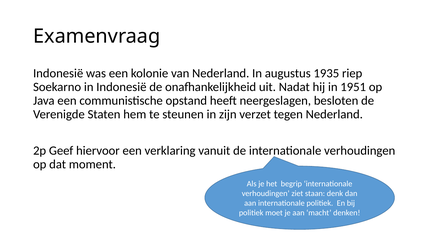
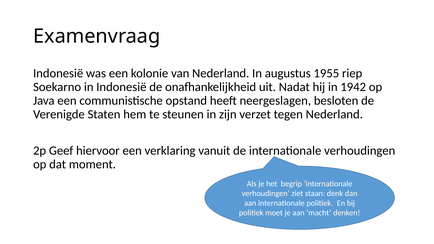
1935: 1935 -> 1955 (326, 73)
1951: 1951 -> 1942 (353, 87)
